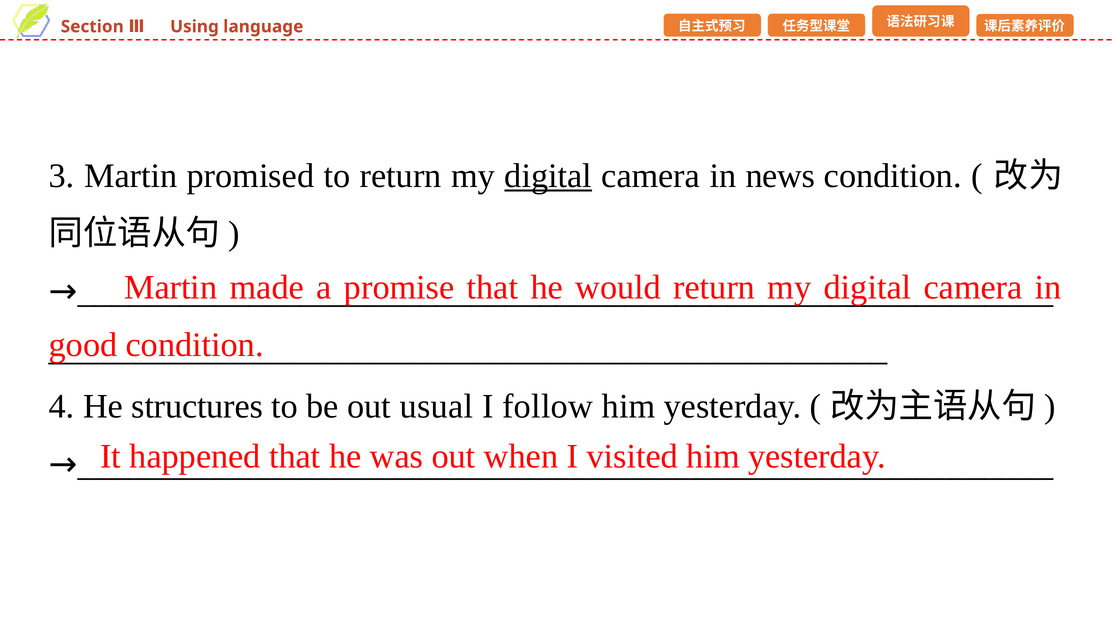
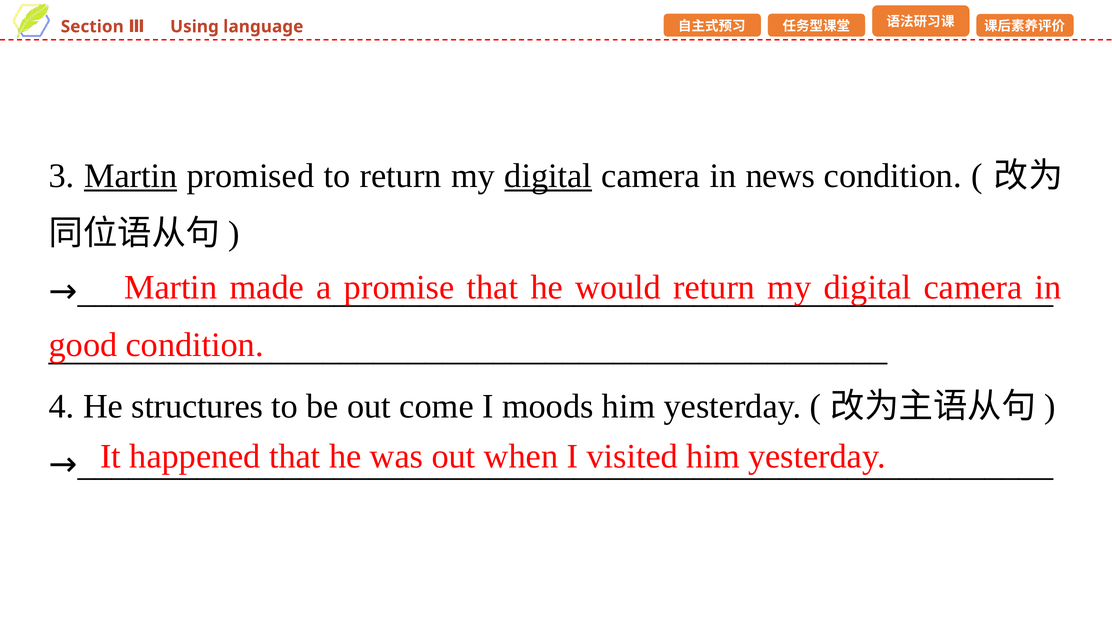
Martin underline: none -> present (131, 176)
usual: usual -> come (437, 406)
follow: follow -> moods (548, 406)
